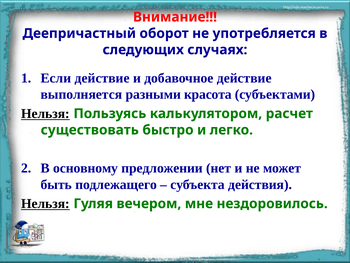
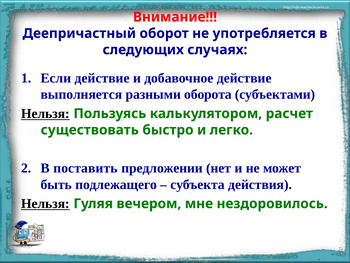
красота: красота -> оборота (208, 94)
основному: основному -> поставить (85, 168)
